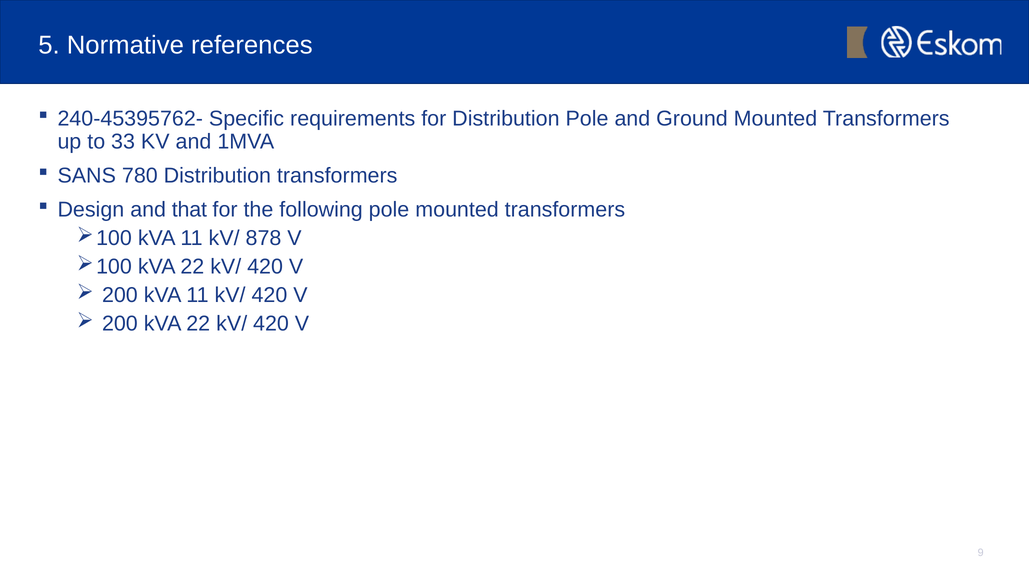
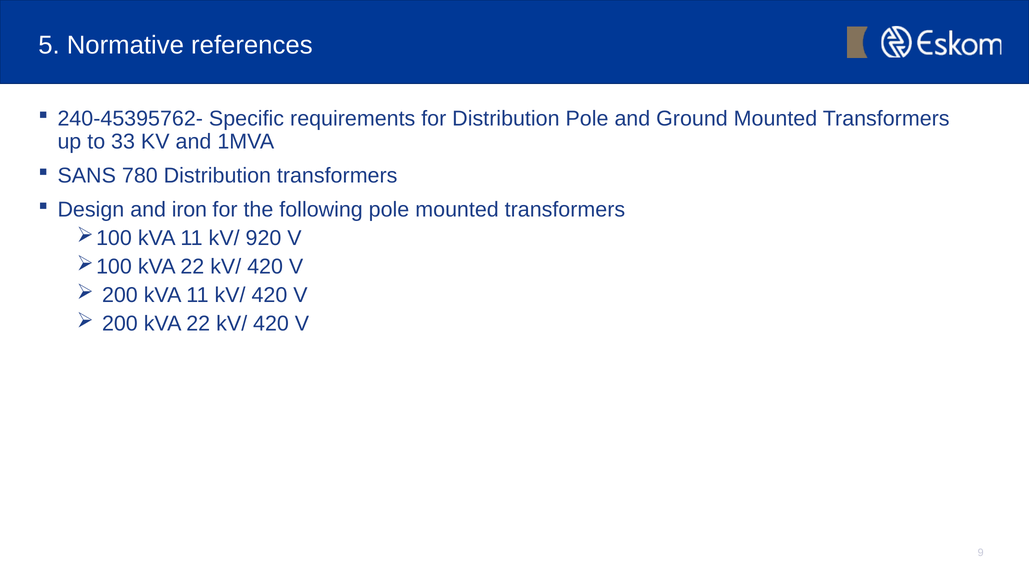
that: that -> iron (189, 210)
878: 878 -> 920 (264, 238)
